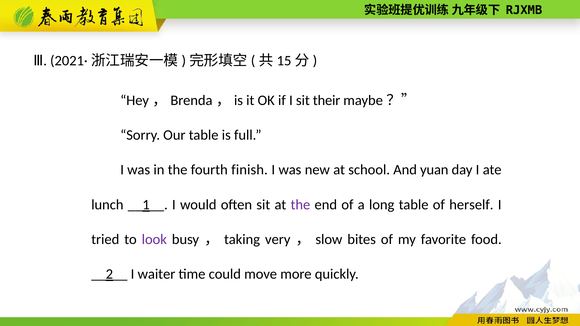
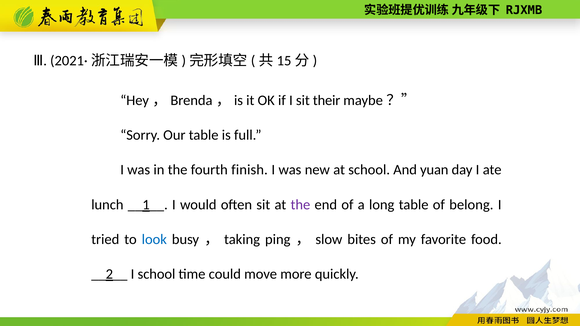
herself: herself -> belong (471, 205)
look colour: purple -> blue (154, 240)
very: very -> ping (278, 240)
I waiter: waiter -> school (157, 274)
